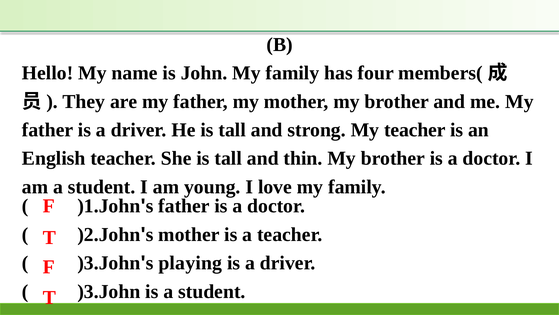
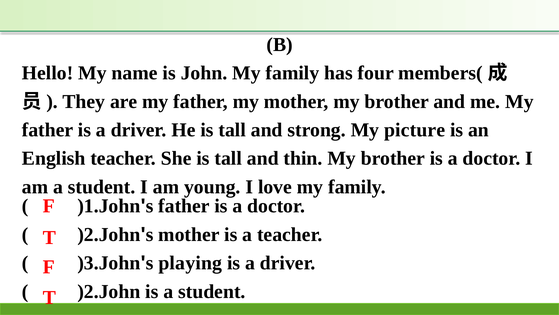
My teacher: teacher -> picture (415, 130)
)3.John: )3.John -> )2.John (109, 291)
